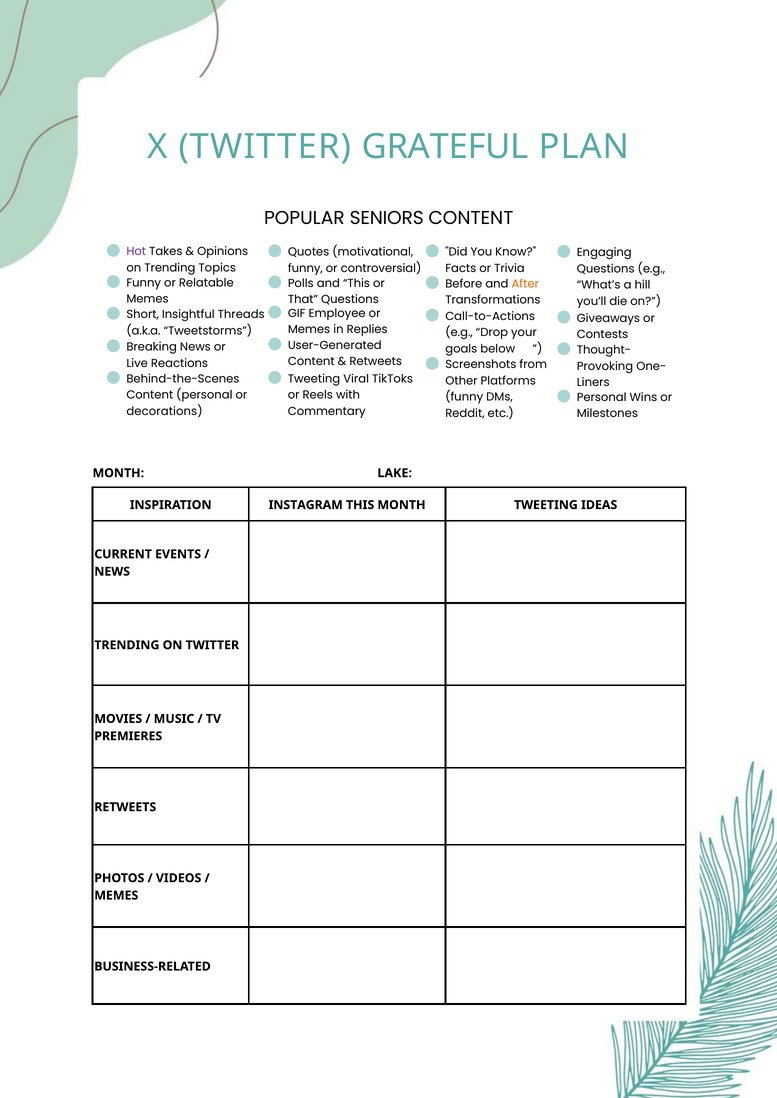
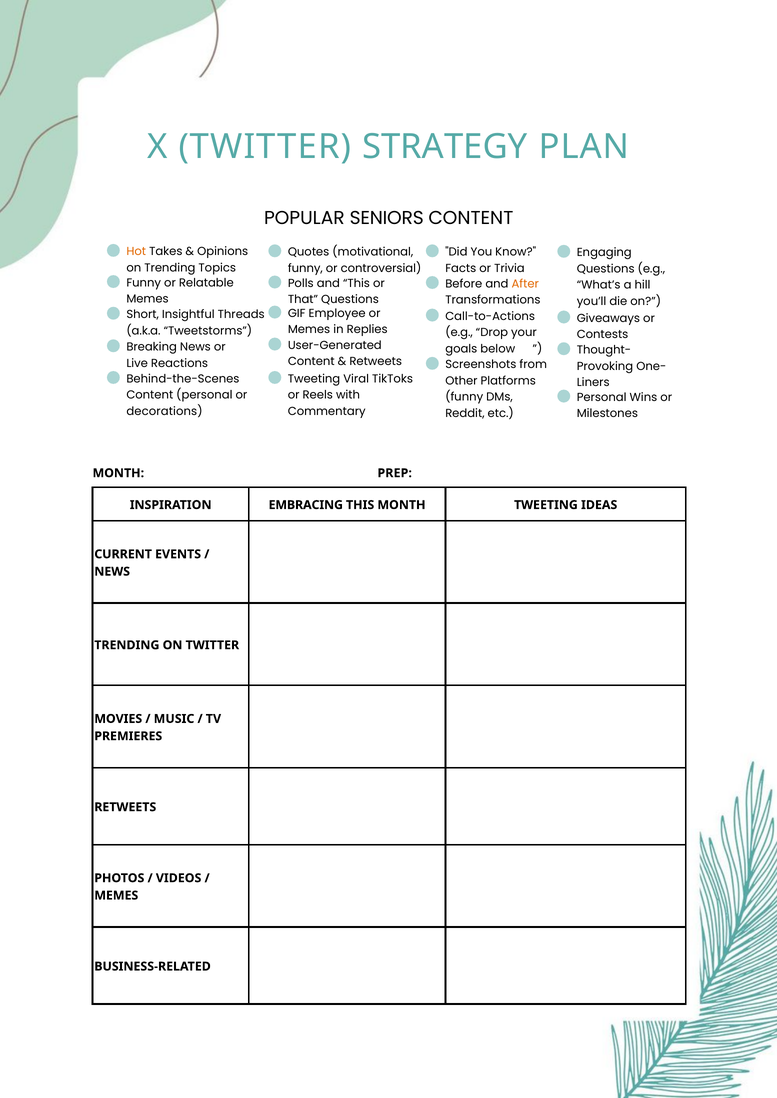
GRATEFUL: GRATEFUL -> STRATEGY (445, 147)
Hot colour: purple -> orange (136, 252)
LAKE: LAKE -> PREP (395, 473)
INSTAGRAM: INSTAGRAM -> EMBRACING (306, 505)
